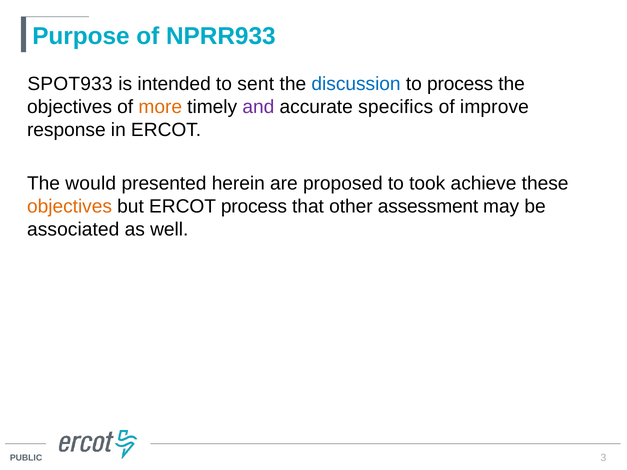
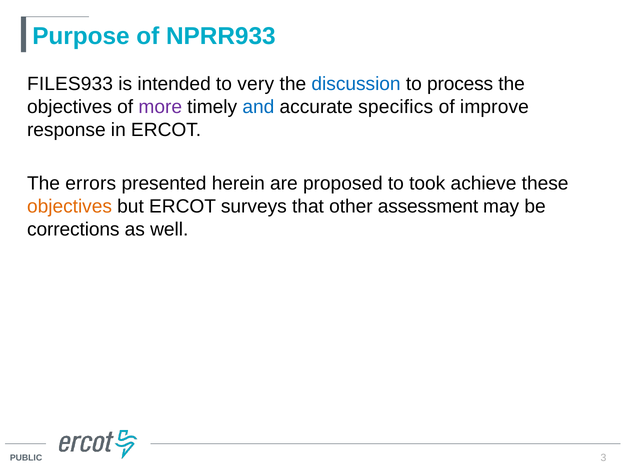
SPOT933: SPOT933 -> FILES933 (70, 84)
sent: sent -> very (256, 84)
more colour: orange -> purple (160, 107)
and colour: purple -> blue (258, 107)
would: would -> errors (91, 183)
ERCOT process: process -> surveys (254, 206)
associated: associated -> corrections (73, 229)
